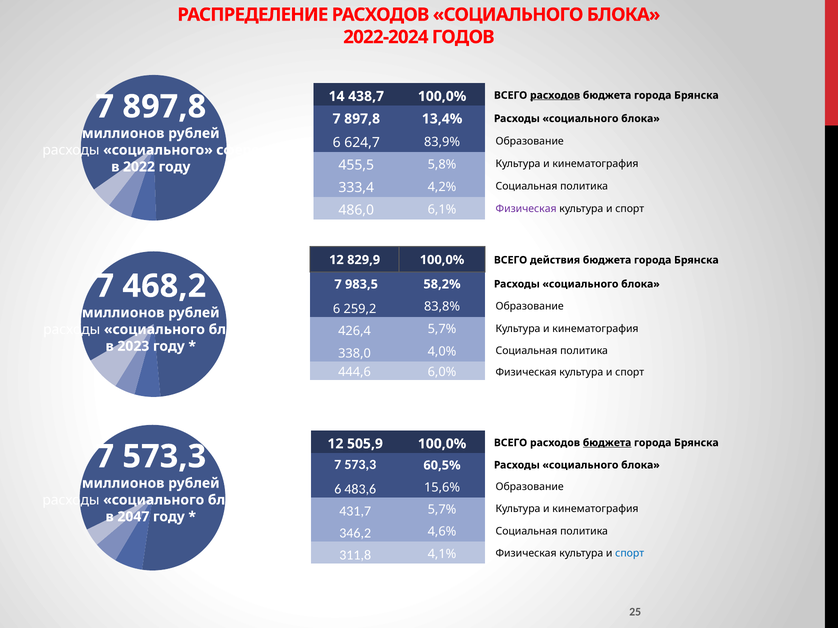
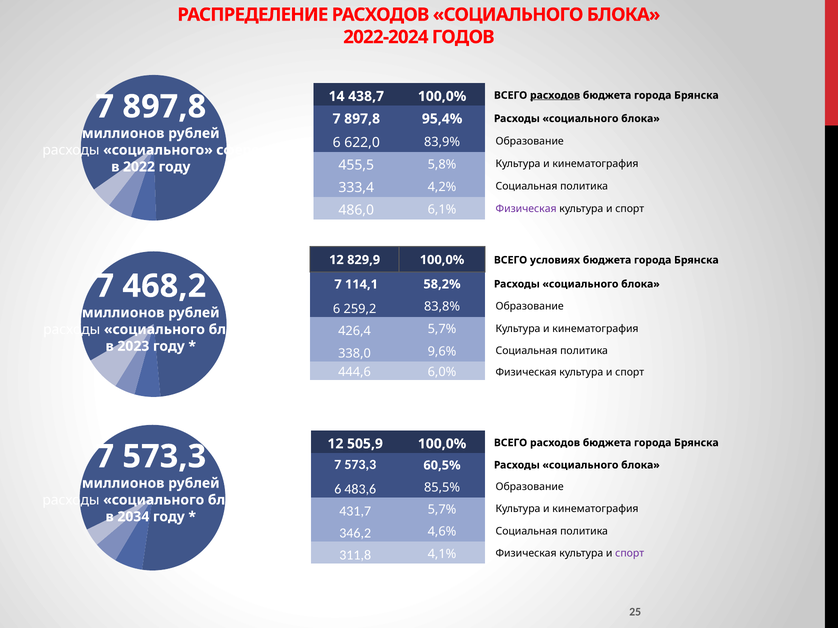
13,4%: 13,4% -> 95,4% (442, 119)
624,7: 624,7 -> 622,0 (362, 143)
действия: действия -> условиях (555, 260)
983,5: 983,5 -> 114,1 (361, 285)
4,0%: 4,0% -> 9,6% (442, 352)
бюджета underline: present -> none (607, 443)
15,6%: 15,6% -> 85,5% (442, 488)
2047: 2047 -> 2034 (133, 517)
спорт colour: blue -> purple (630, 554)
